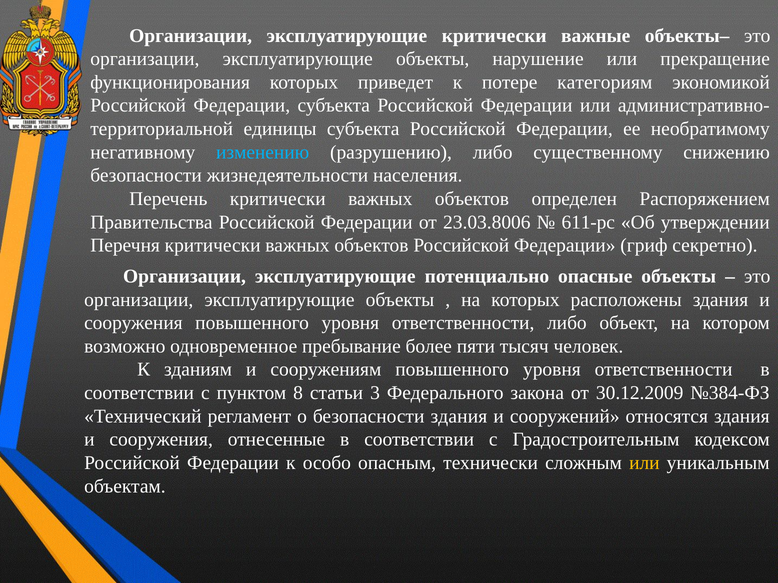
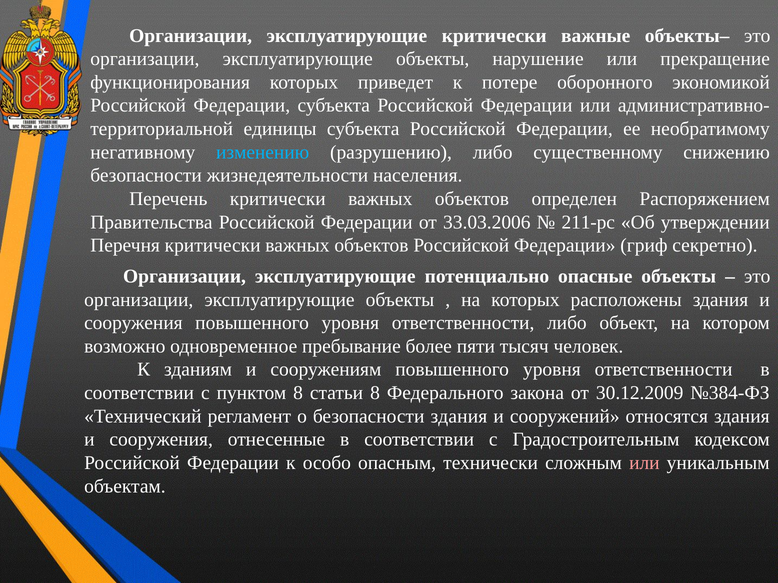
категориям: категориям -> оборонного (605, 82)
23.03.8006: 23.03.8006 -> 33.03.2006 (487, 222)
611-рс: 611-рс -> 211-рс (588, 222)
статьи 3: 3 -> 8 (375, 393)
или colour: yellow -> pink (644, 463)
